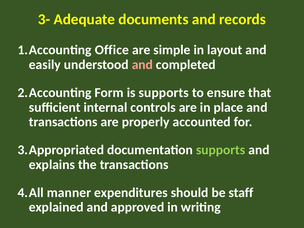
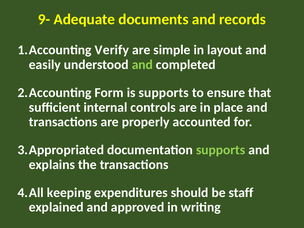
3-: 3- -> 9- (44, 19)
Office: Office -> Verify (112, 50)
and colour: pink -> light green (142, 65)
manner: manner -> keeping (69, 193)
